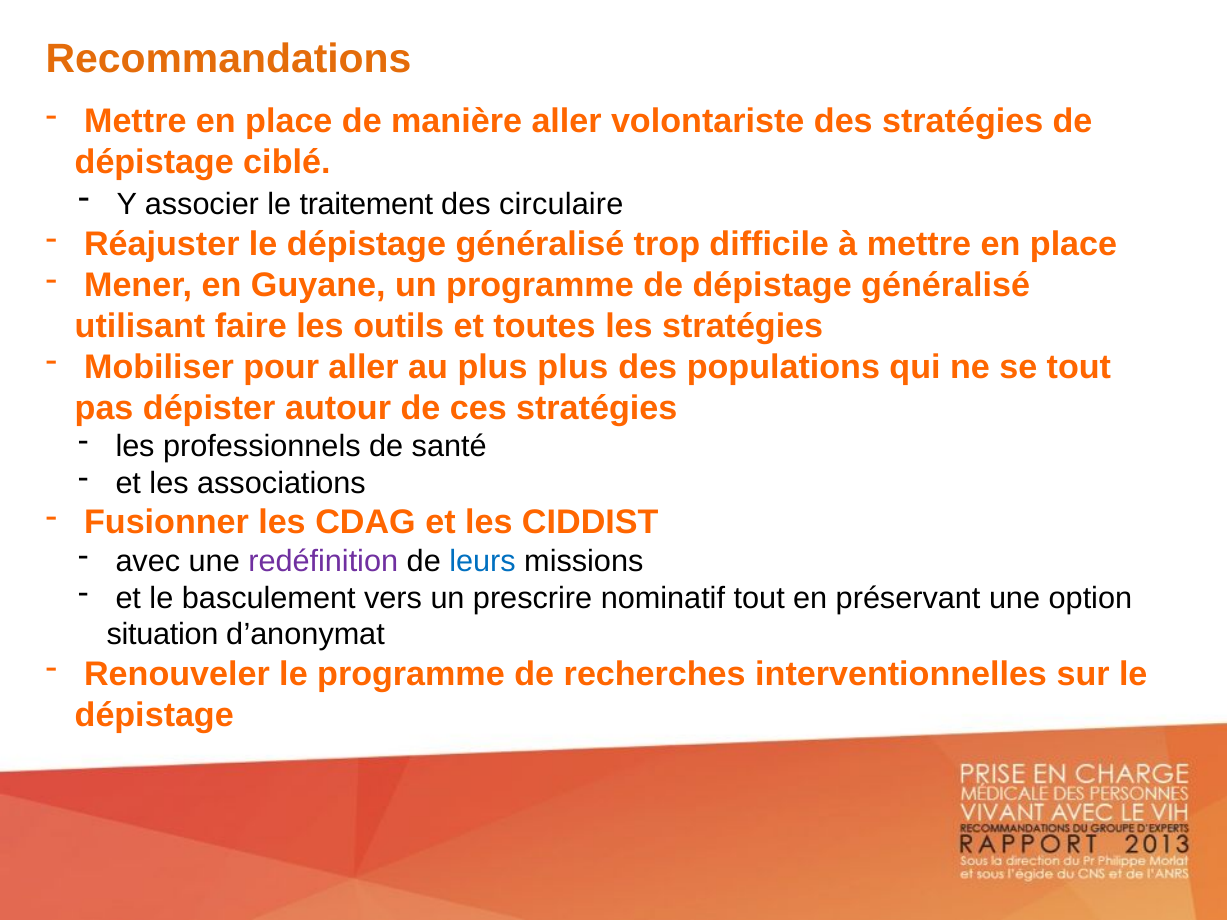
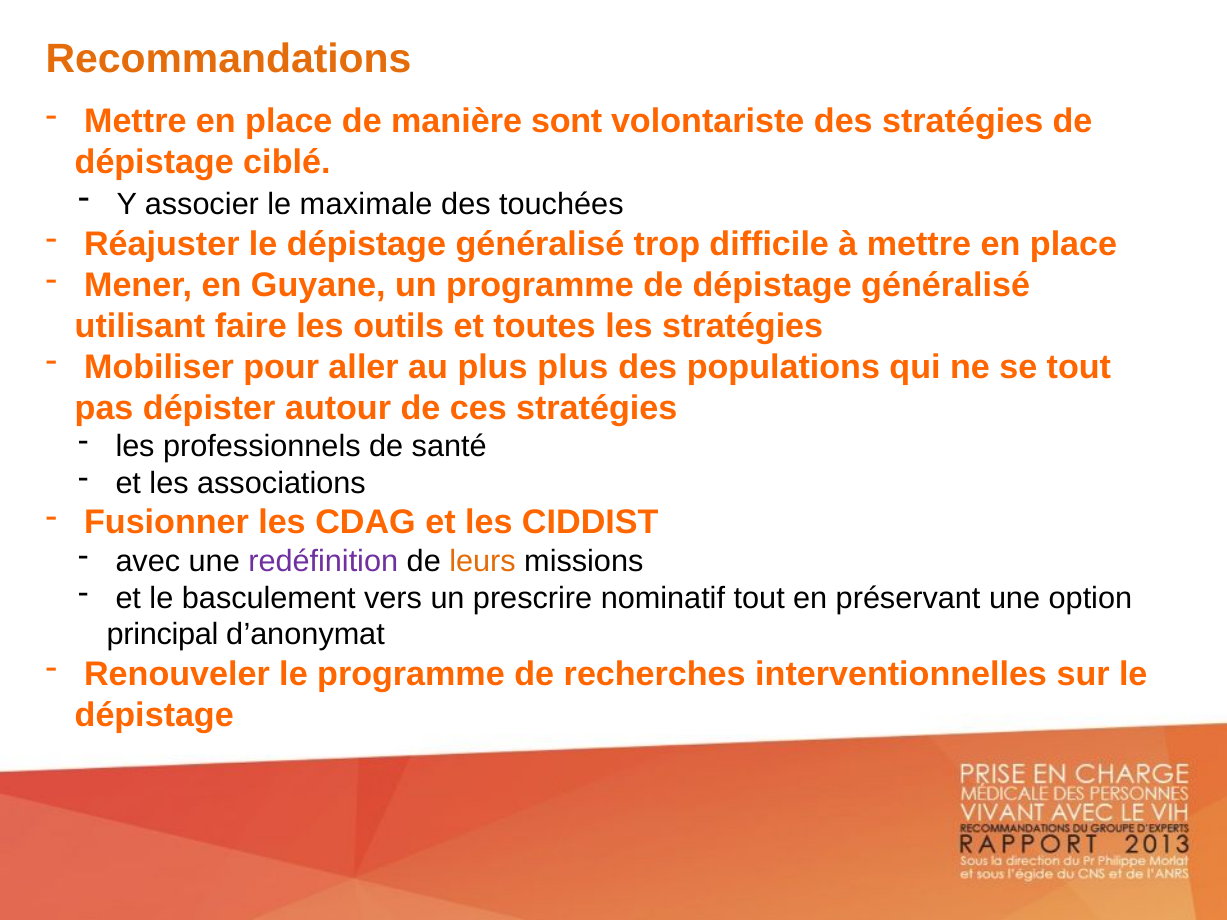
manière aller: aller -> sont (567, 122)
traitement: traitement -> maximale (366, 205)
circulaire: circulaire -> touchées (561, 205)
leurs colour: blue -> orange (483, 561)
situation: situation -> principal (163, 635)
